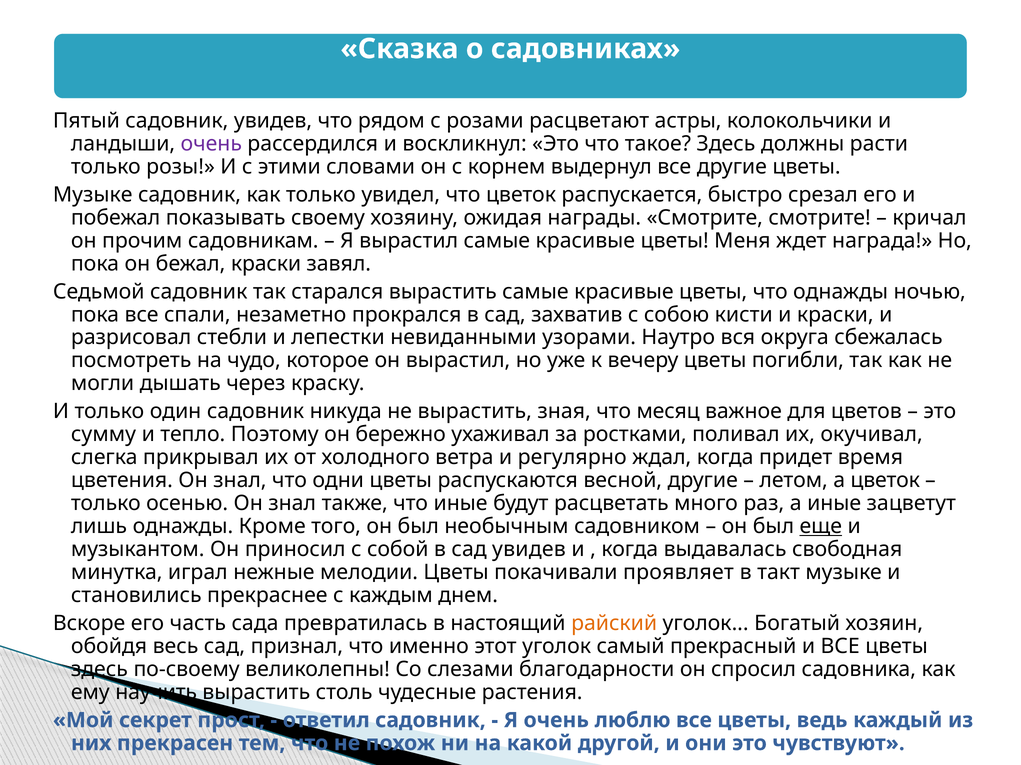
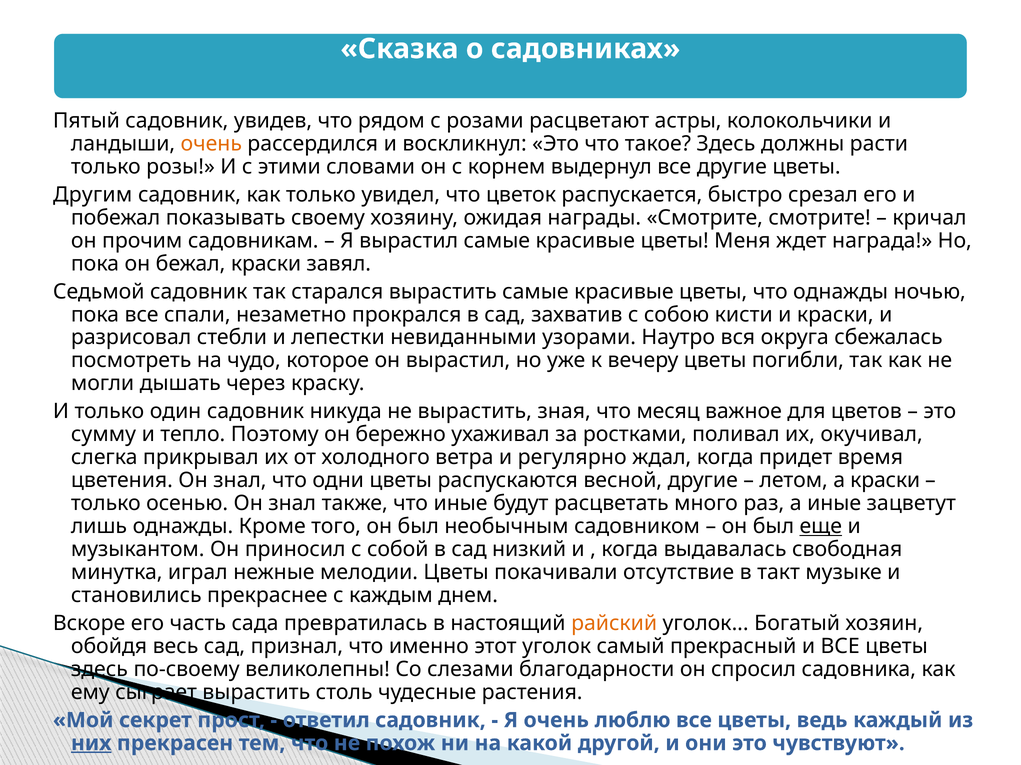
очень colour: purple -> orange (211, 144)
Музыке: Музыке -> Другим (93, 195)
а цветок: цветок -> краски (885, 481)
сад увидев: увидев -> низкий (529, 550)
проявляет: проявляет -> отсутствие (679, 573)
научить: научить -> сыграет (156, 693)
них underline: none -> present (91, 744)
